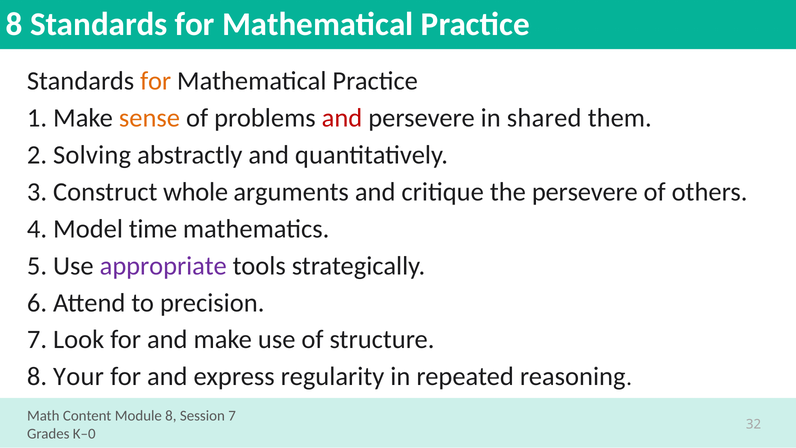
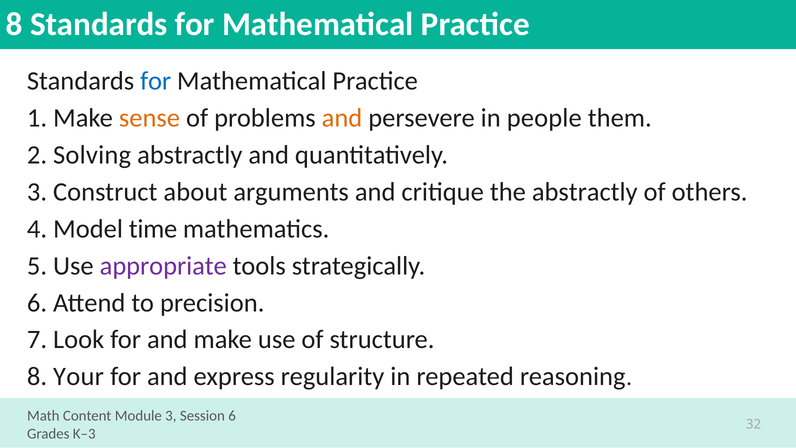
for colour: orange -> blue (156, 81)
and colour: red -> orange (342, 118)
shared: shared -> people (544, 118)
whole: whole -> about (195, 192)
the persevere: persevere -> abstractly (585, 192)
Module 8: 8 -> 3 (171, 415)
Session 7: 7 -> 6 (232, 415)
K–0: K–0 -> K–3 (84, 433)
